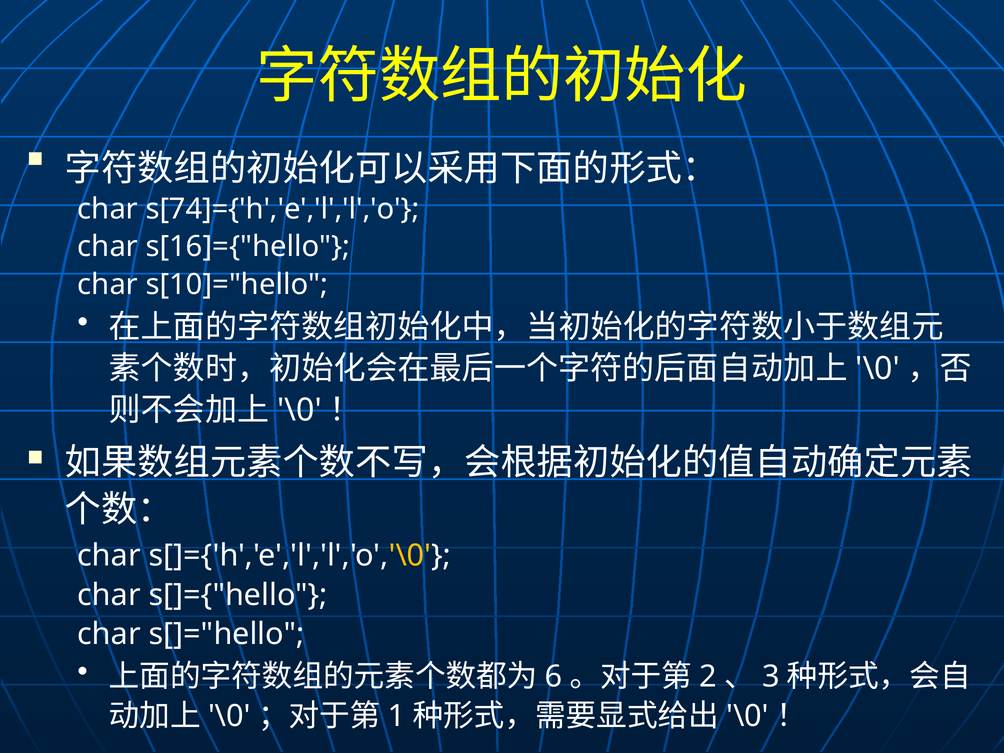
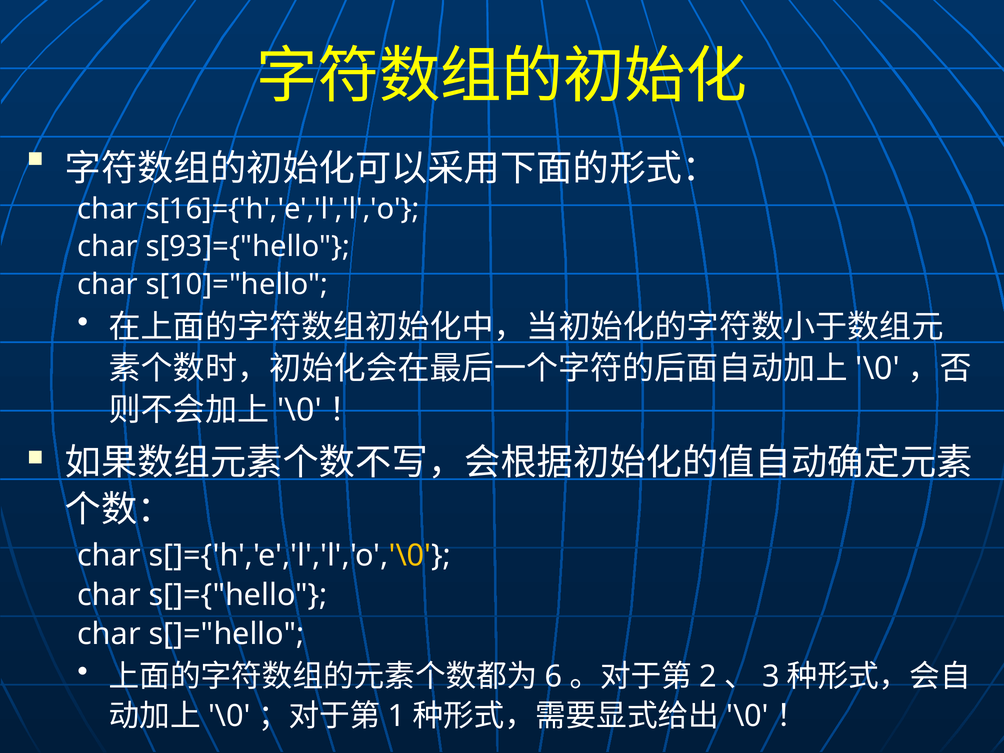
s[74]={'h','e','l','l','o: s[74]={'h','e','l','l','o -> s[16]={'h','e','l','l','o (283, 209)
s[16]={"hello: s[16]={"hello -> s[93]={"hello (248, 247)
